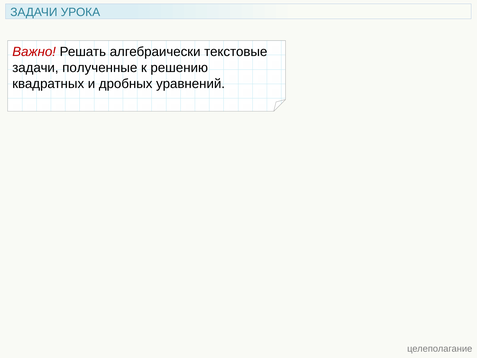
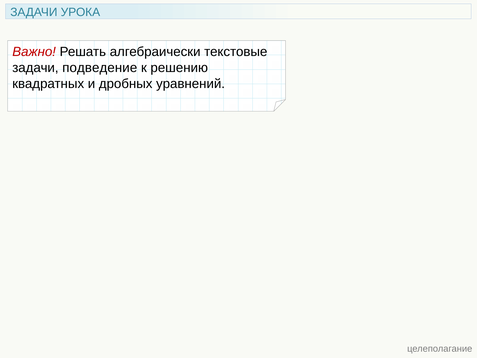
полученные: полученные -> подведение (100, 68)
